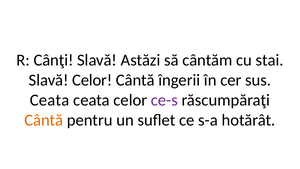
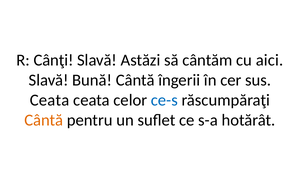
stai: stai -> aici (270, 60)
Slavă Celor: Celor -> Bună (92, 80)
ce-s colour: purple -> blue (164, 100)
